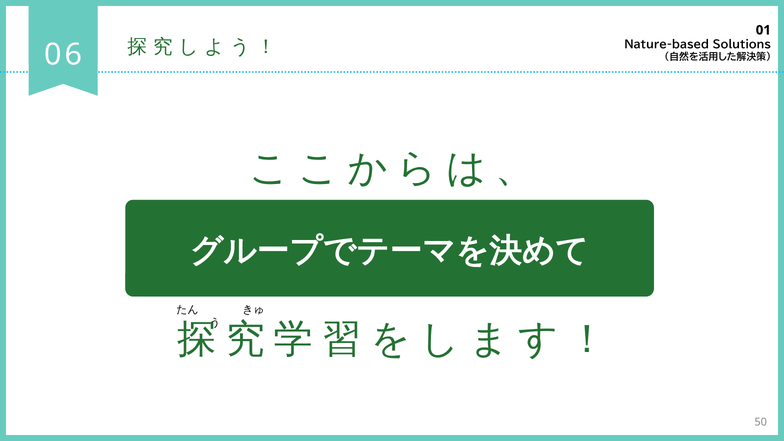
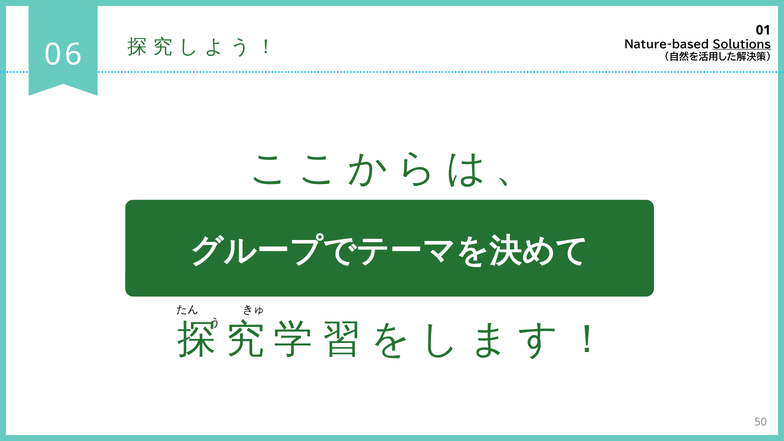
Solutions underline: none -> present (742, 44)
